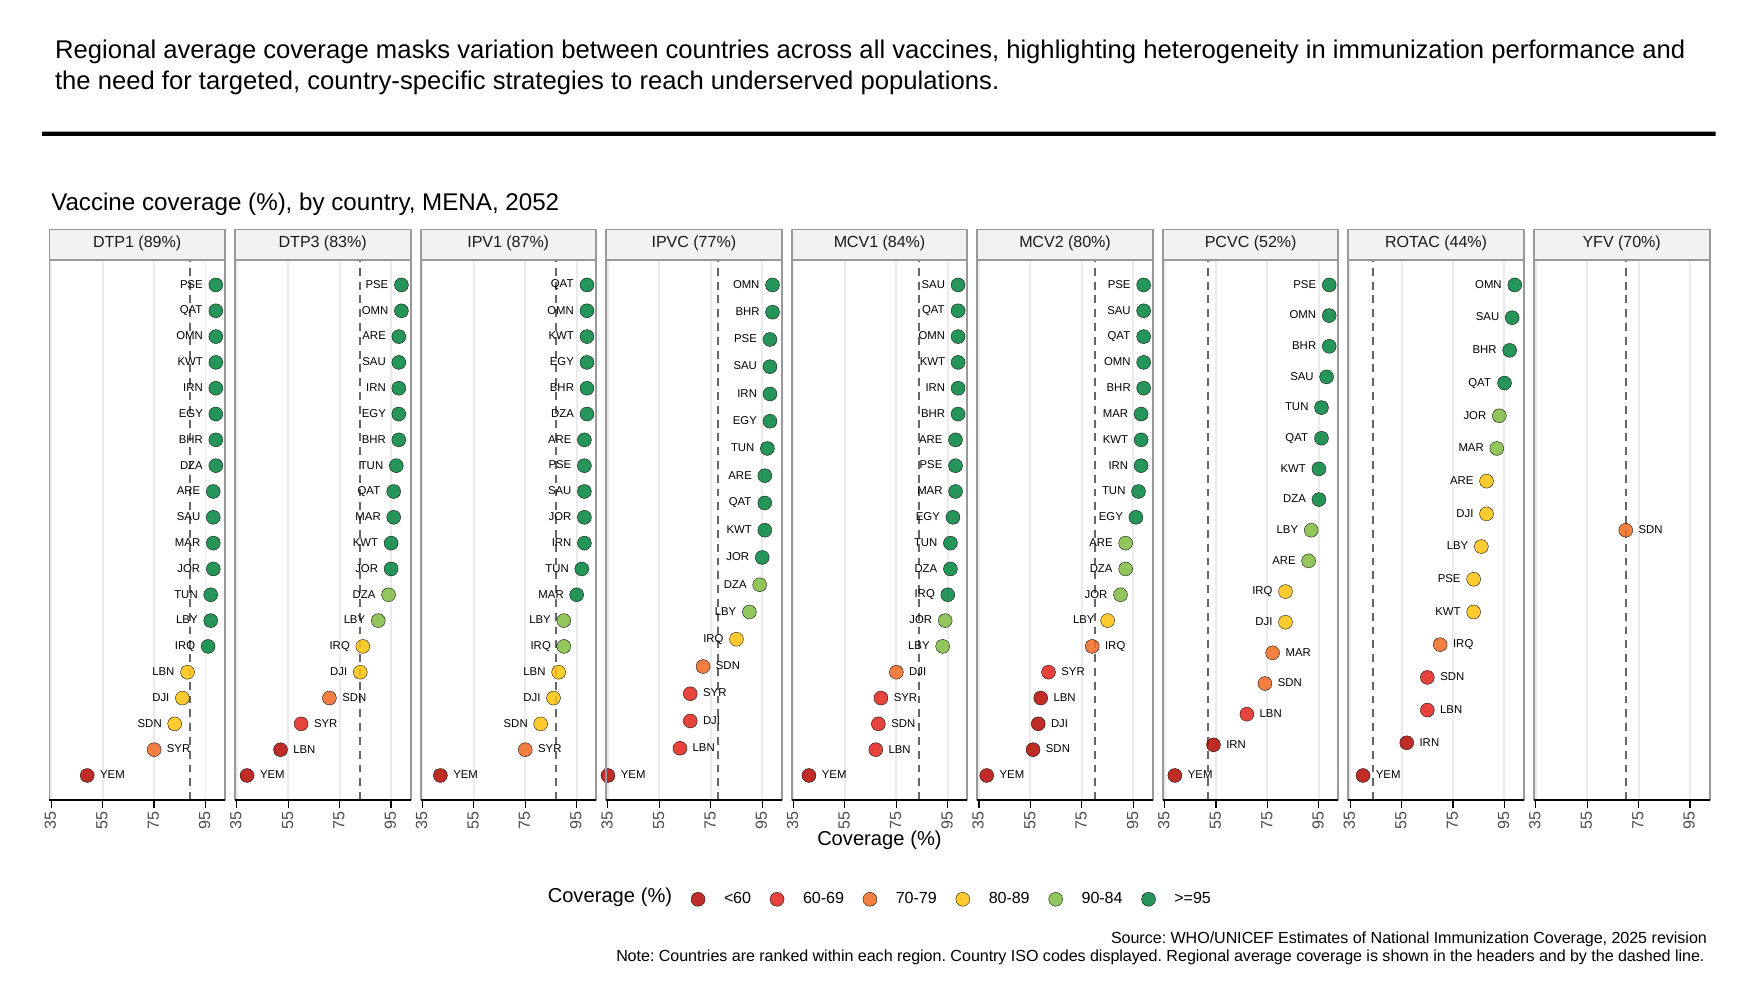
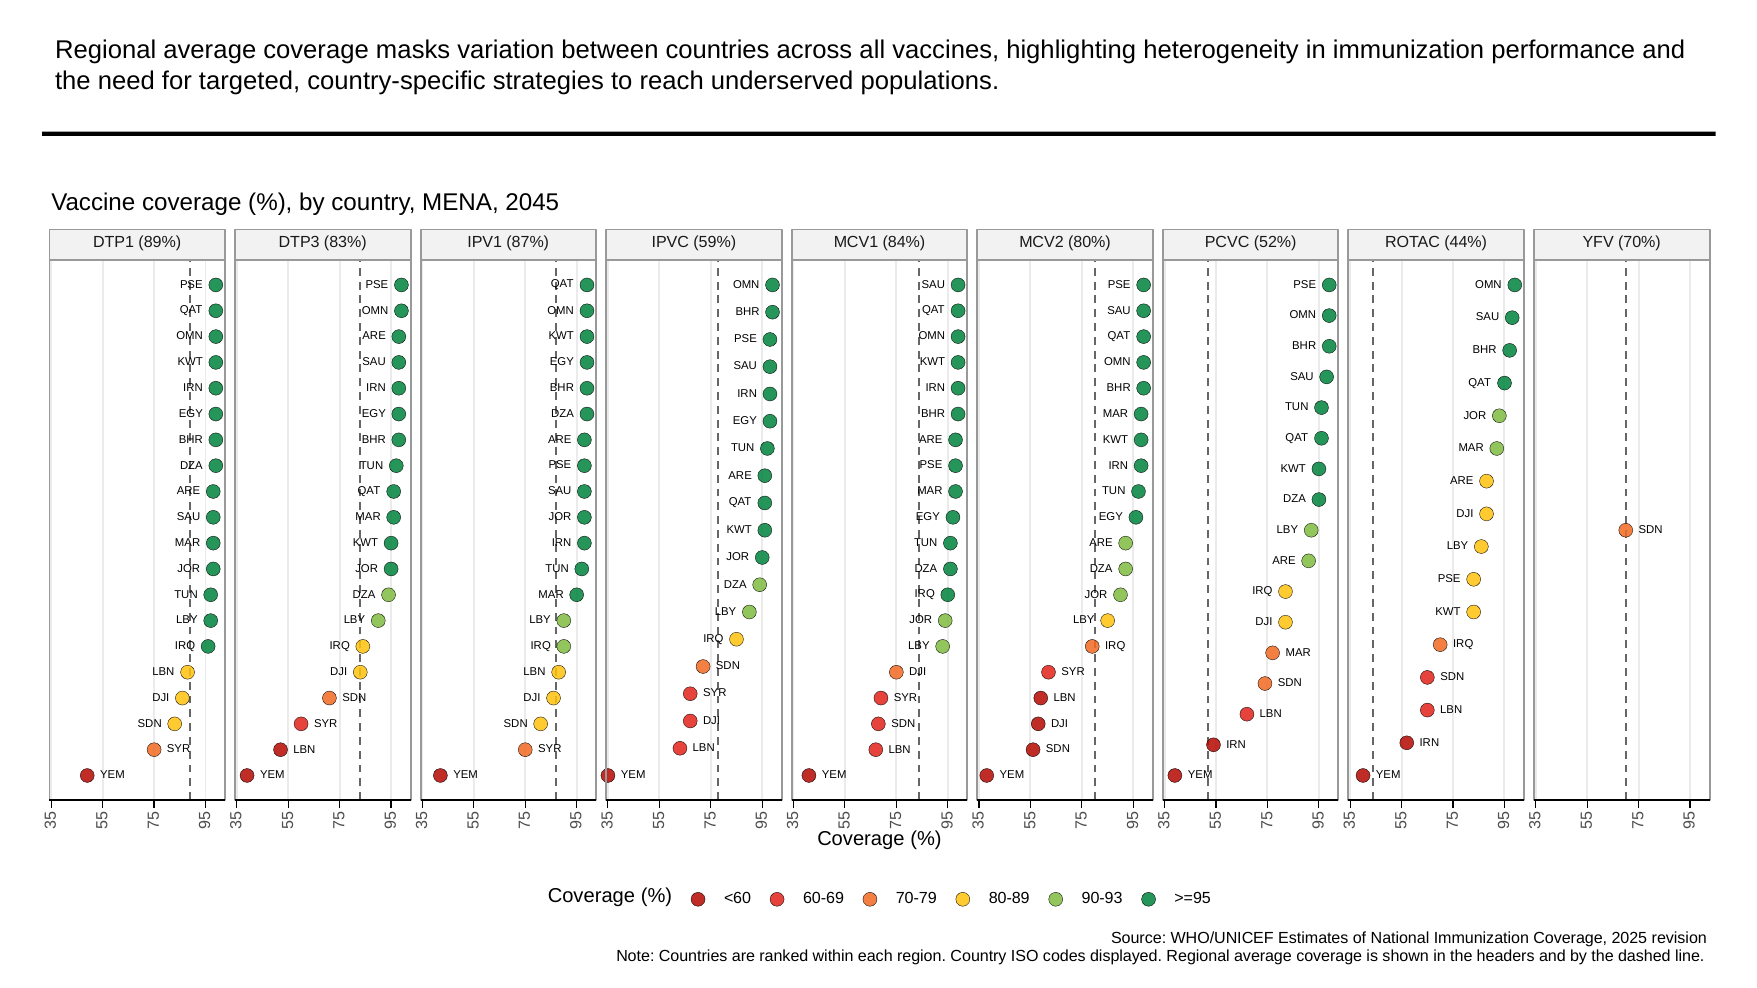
2052: 2052 -> 2045 (532, 202)
77%: 77% -> 59% (715, 243)
90-84: 90-84 -> 90-93 (1102, 899)
